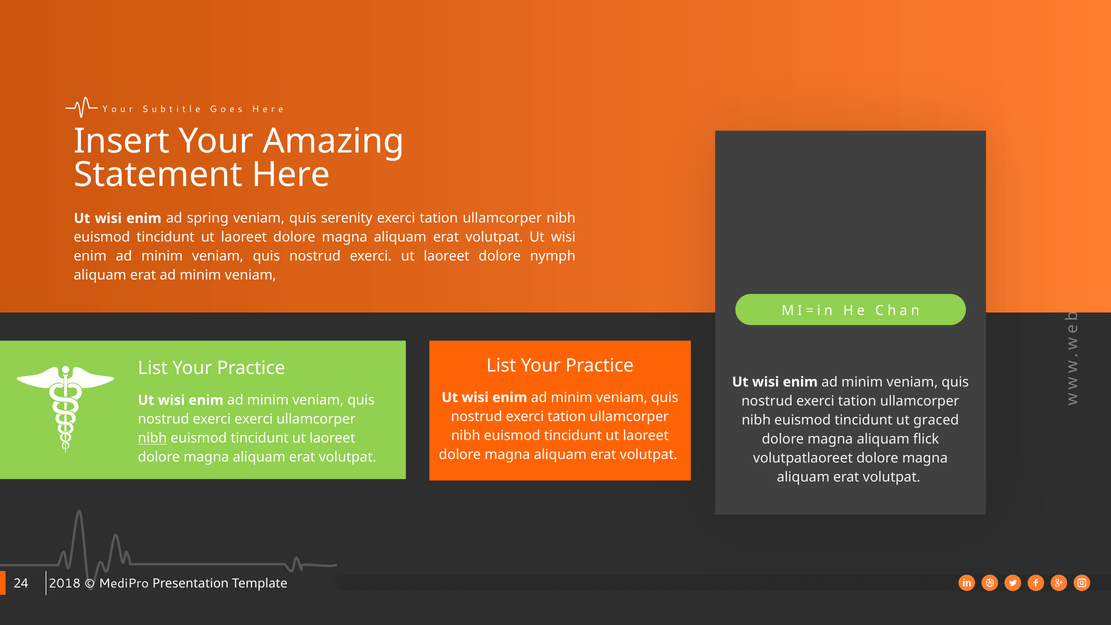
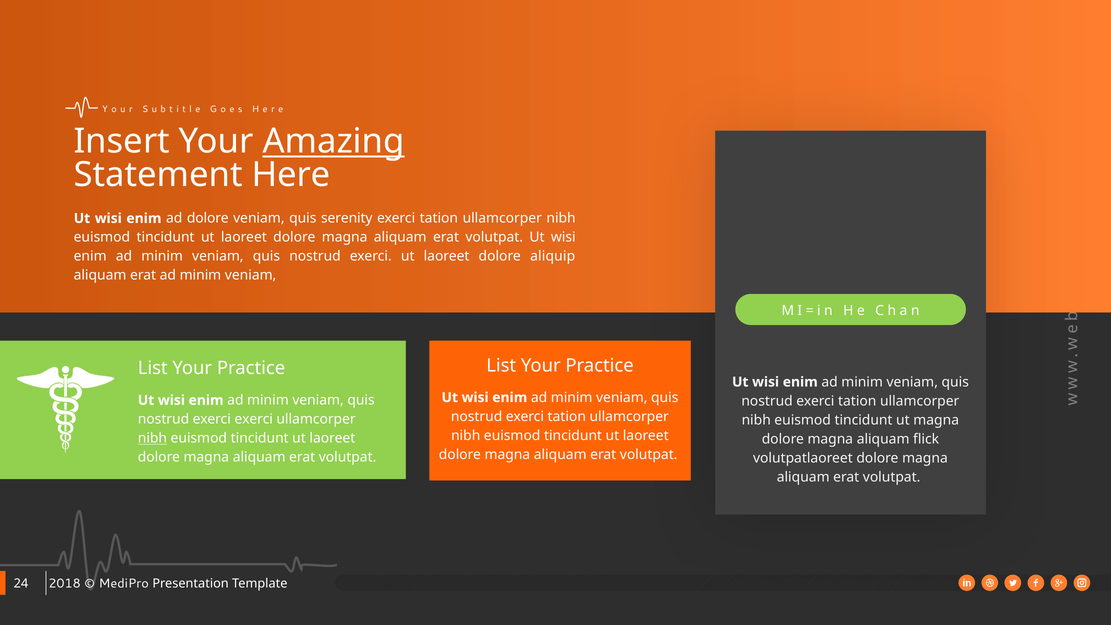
Amazing underline: none -> present (334, 141)
ad spring: spring -> dolore (208, 218)
nymph: nymph -> aliquip (553, 256)
ut graced: graced -> magna (936, 420)
